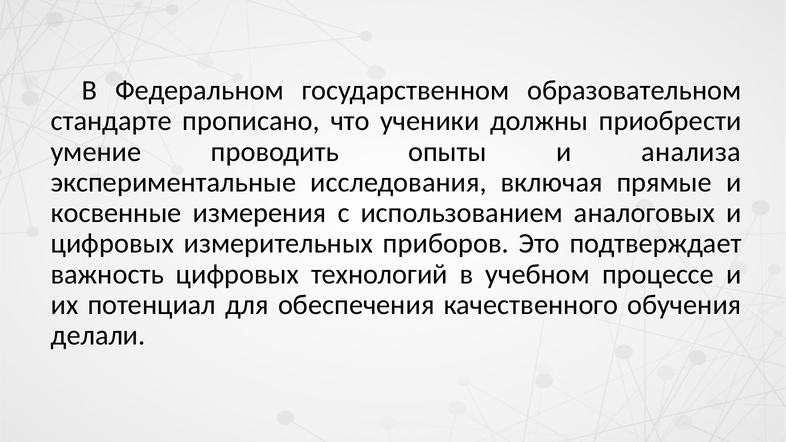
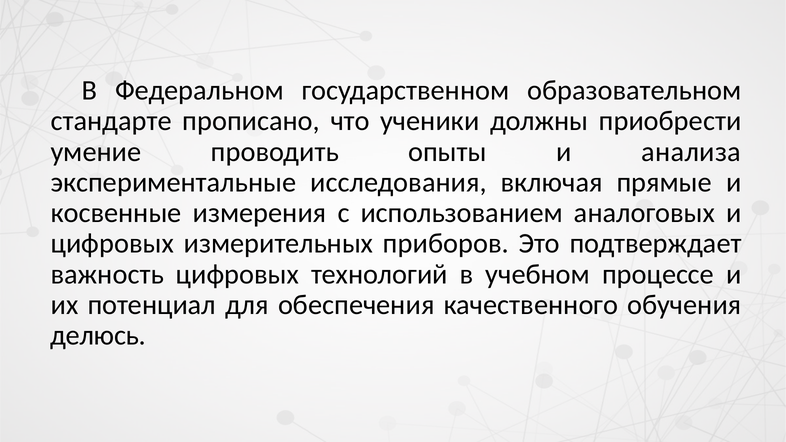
делали: делали -> делюсь (98, 336)
